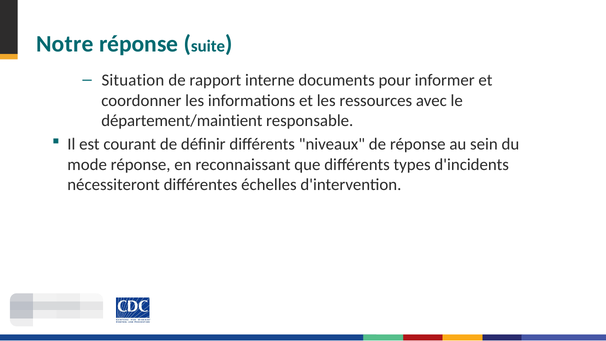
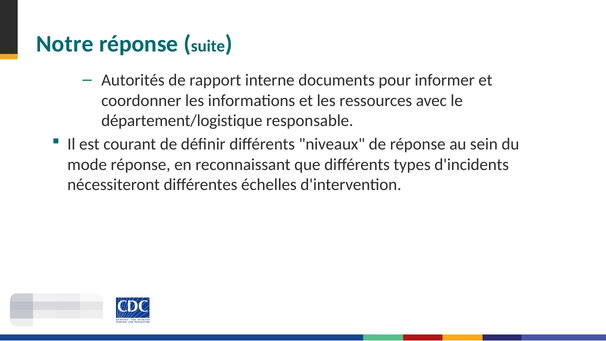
Situation: Situation -> Autorités (133, 80)
département/maintient: département/maintient -> département/logistique (182, 121)
